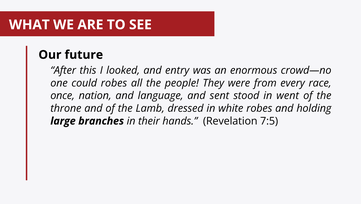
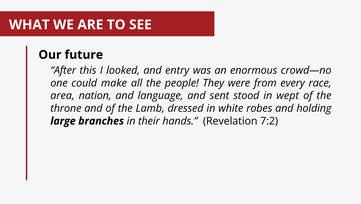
could robes: robes -> make (114, 83)
once: once -> area (62, 96)
went: went -> wept (288, 96)
7:5: 7:5 -> 7:2 (269, 121)
